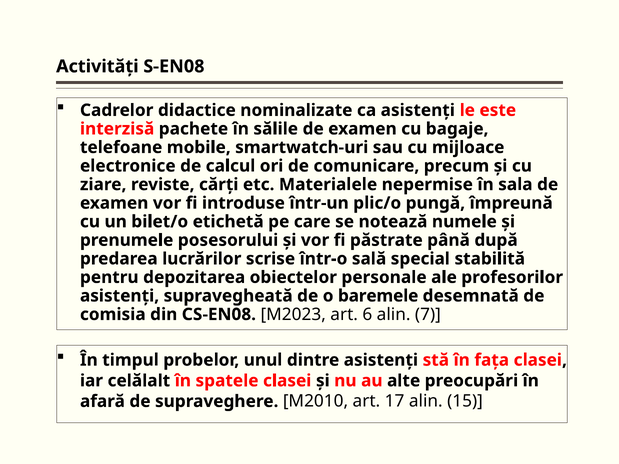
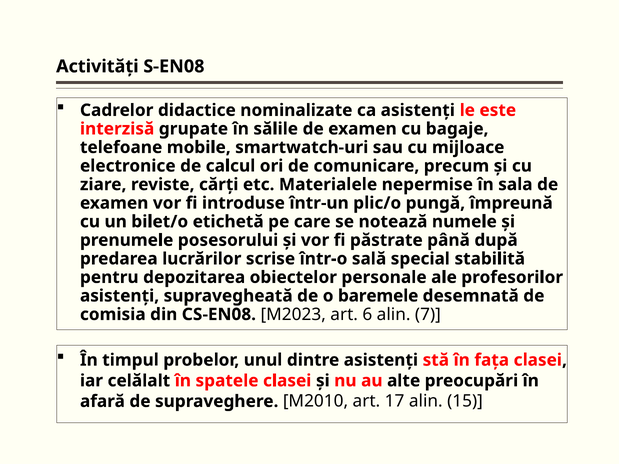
pachete: pachete -> grupate (193, 129)
